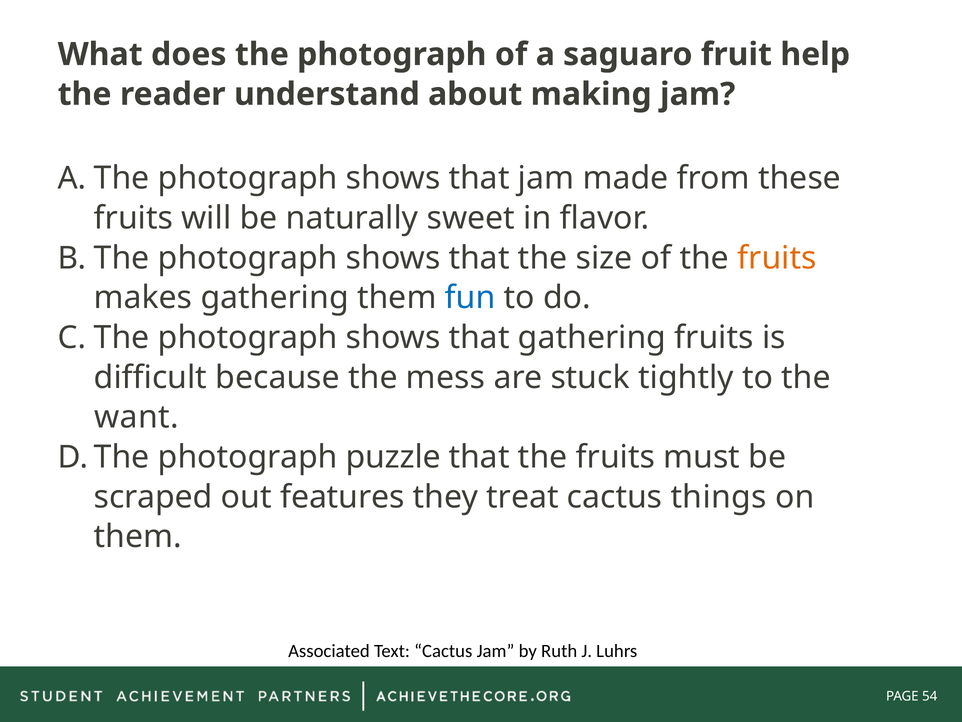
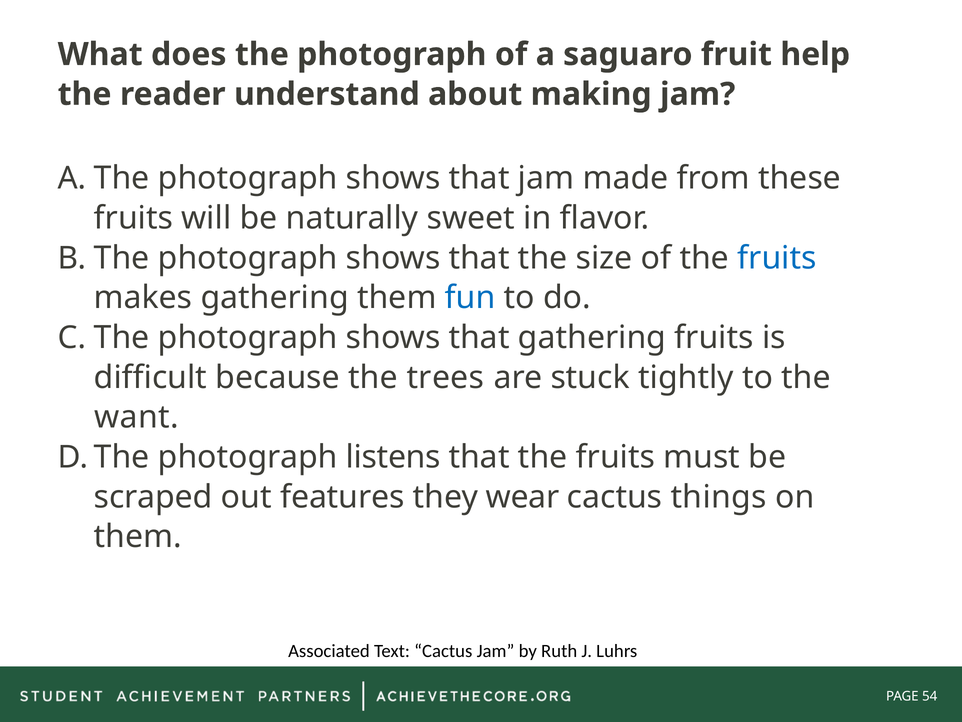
fruits colour: orange -> blue (777, 258)
mess: mess -> trees (445, 377)
puzzle: puzzle -> listens (393, 457)
treat: treat -> wear (523, 497)
